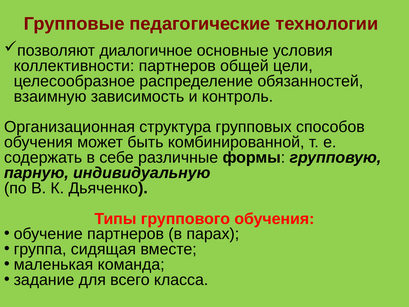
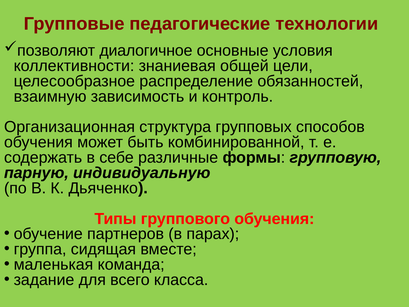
коллективности партнеров: партнеров -> знаниевая (177, 66)
